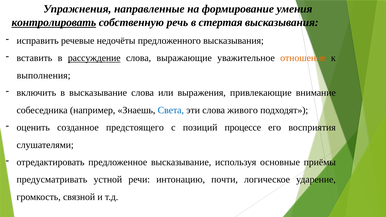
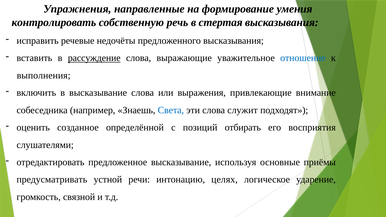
контролировать underline: present -> none (54, 22)
отношение colour: orange -> blue (303, 58)
живого: живого -> служит (243, 110)
предстоящего: предстоящего -> определённой (135, 128)
процессе: процессе -> отбирать (243, 128)
почти: почти -> целях (225, 180)
